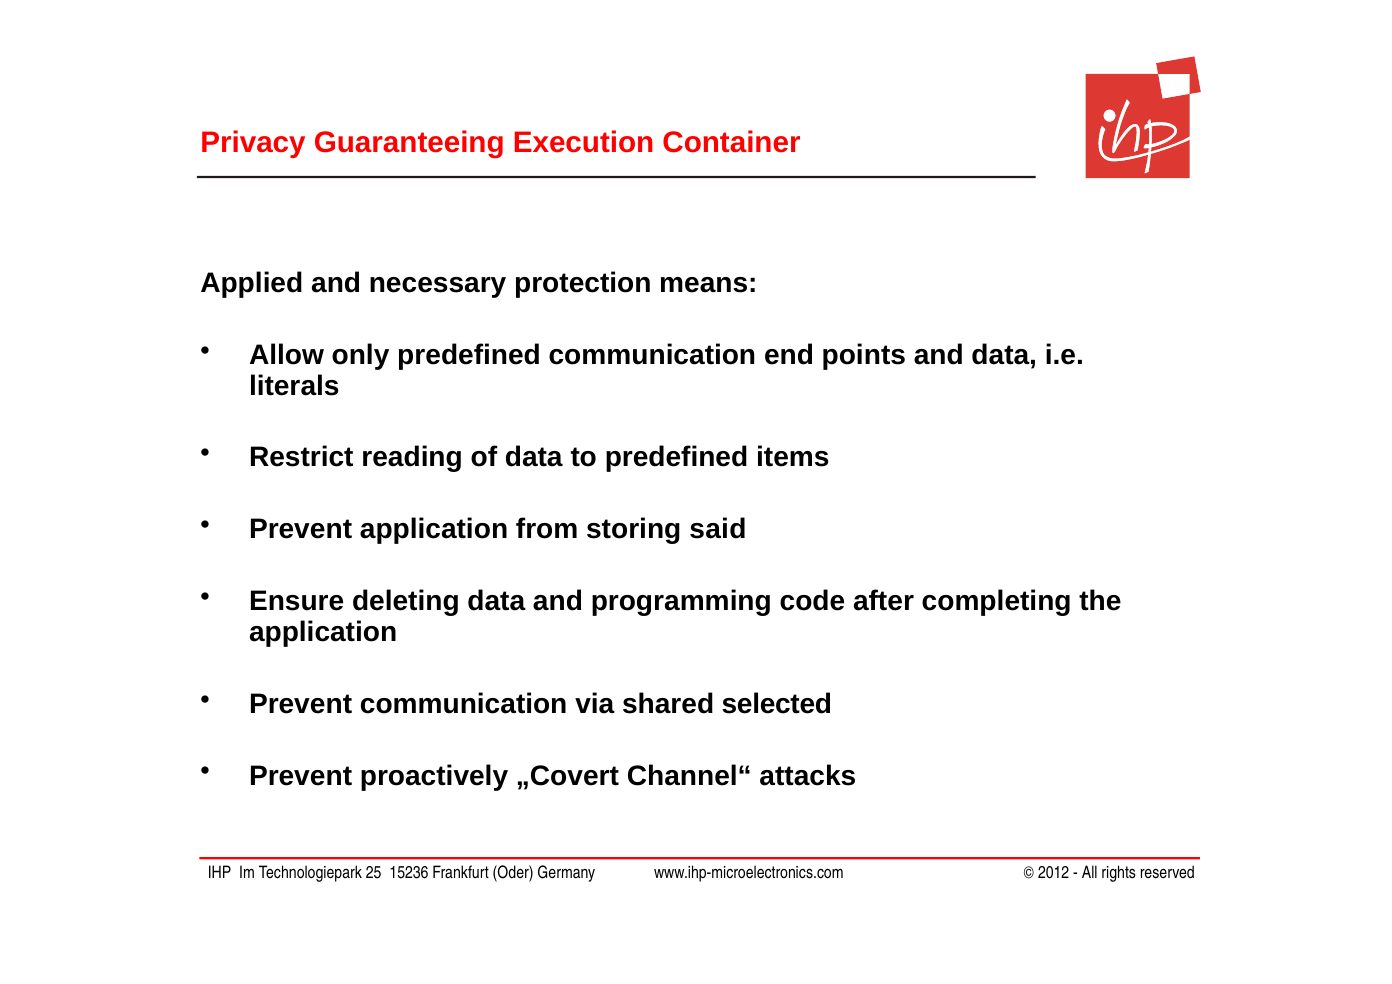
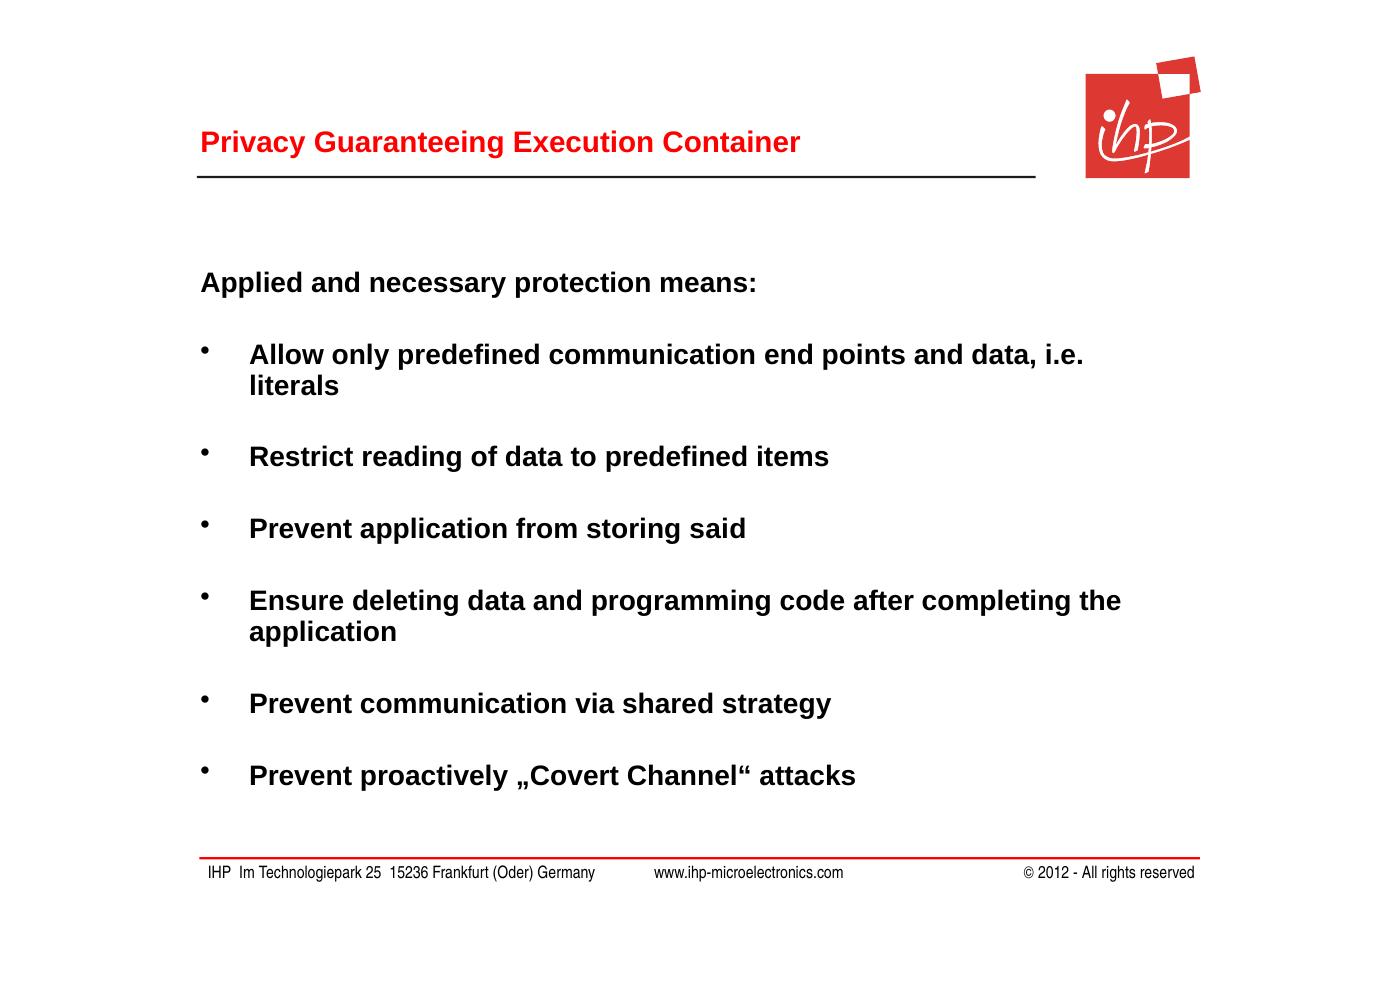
selected: selected -> strategy (777, 704)
